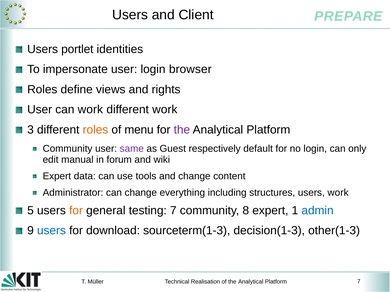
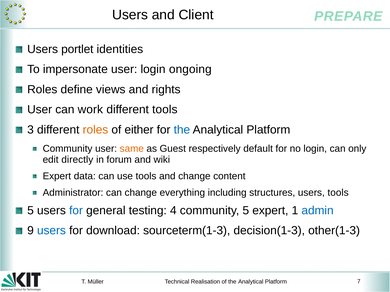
browser: browser -> ongoing (190, 69)
different work: work -> tools (165, 110)
menu: menu -> either (139, 130)
the colour: purple -> blue (182, 130)
same colour: purple -> orange (132, 149)
manual: manual -> directly (77, 160)
users work: work -> tools (338, 193)
for colour: orange -> blue (76, 211)
testing 7: 7 -> 4 (173, 211)
community 8: 8 -> 5 (246, 211)
